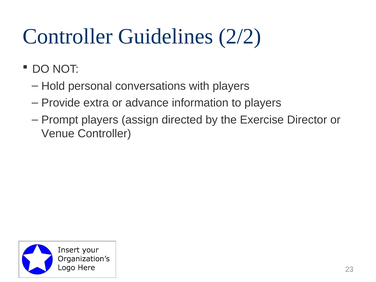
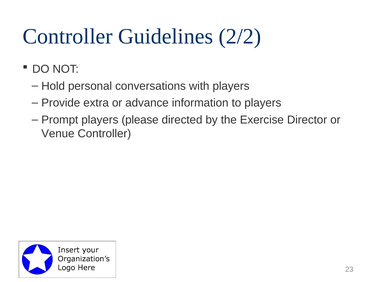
assign: assign -> please (140, 120)
